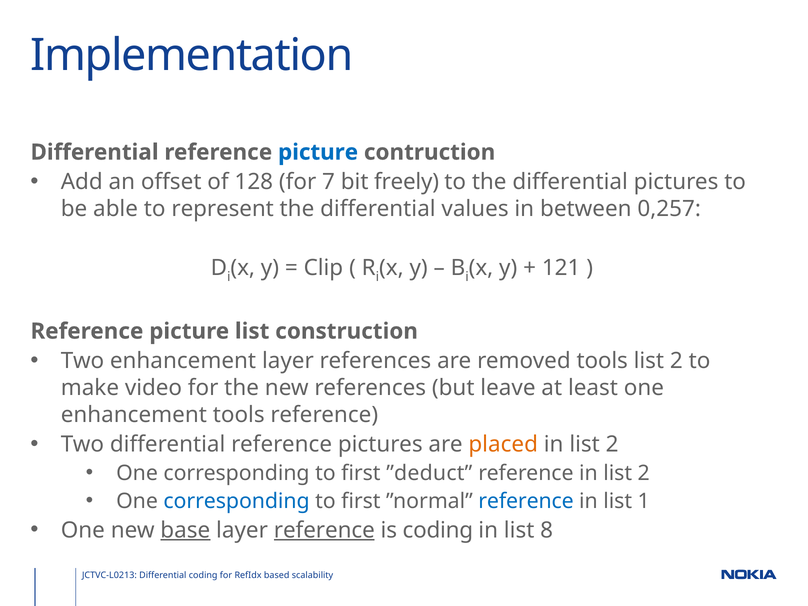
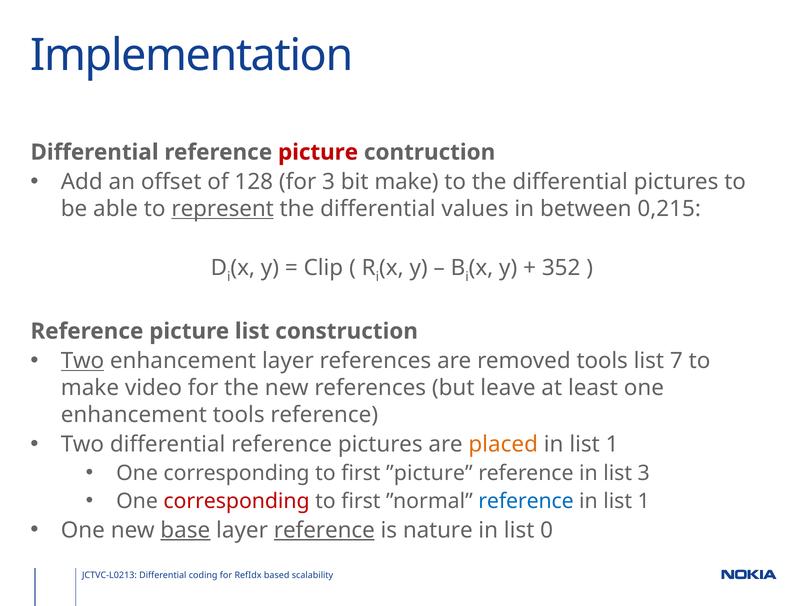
picture colour: blue -> red (318, 152)
for 7: 7 -> 3 (329, 182)
bit freely: freely -> make (407, 182)
represent underline: none -> present (223, 209)
0,257: 0,257 -> 0,215 (669, 209)
121: 121 -> 352 (561, 268)
Two underline: none -> present (82, 361)
2: 2 -> 7 (676, 361)
2: 2 -> 1 (612, 444)
”deduct: ”deduct -> ”picture (429, 473)
reference in list 2: 2 -> 3 (644, 473)
corresponding colour: blue -> red (237, 501)
is coding: coding -> nature (438, 530)
8: 8 -> 0 (547, 530)
